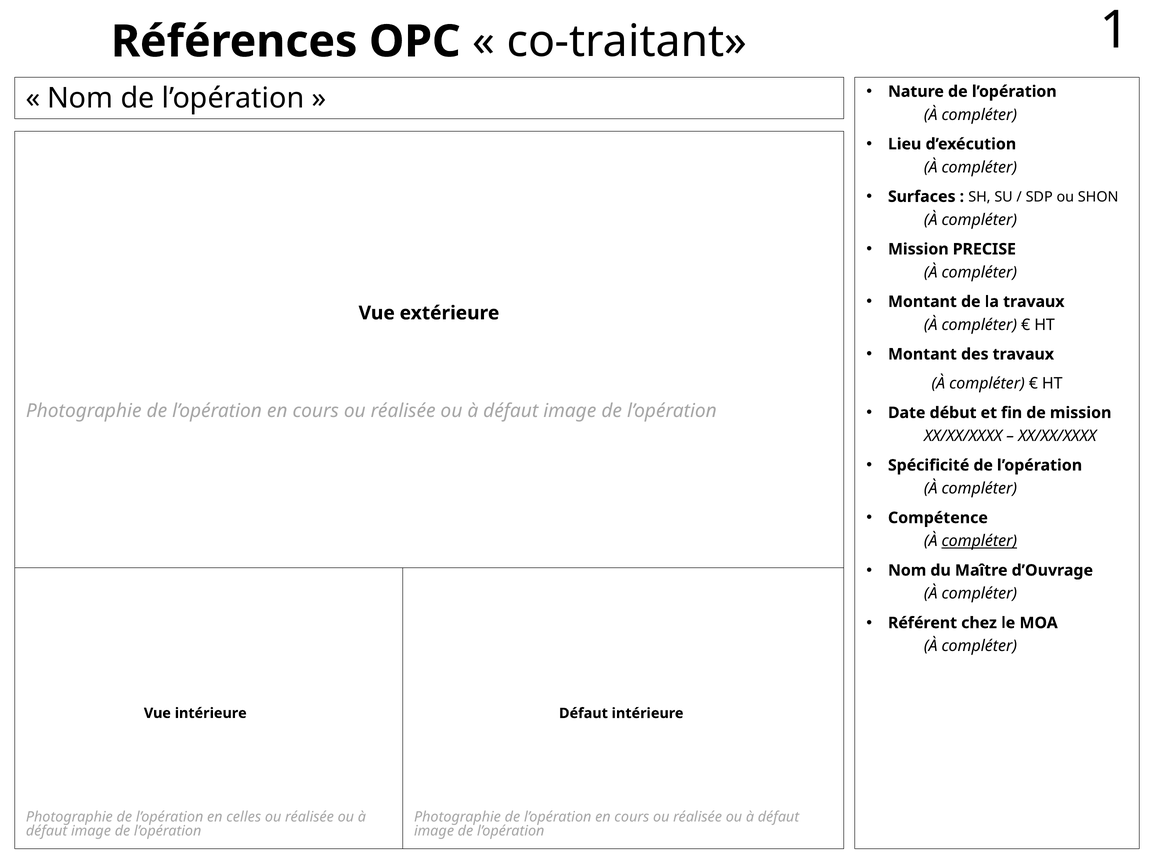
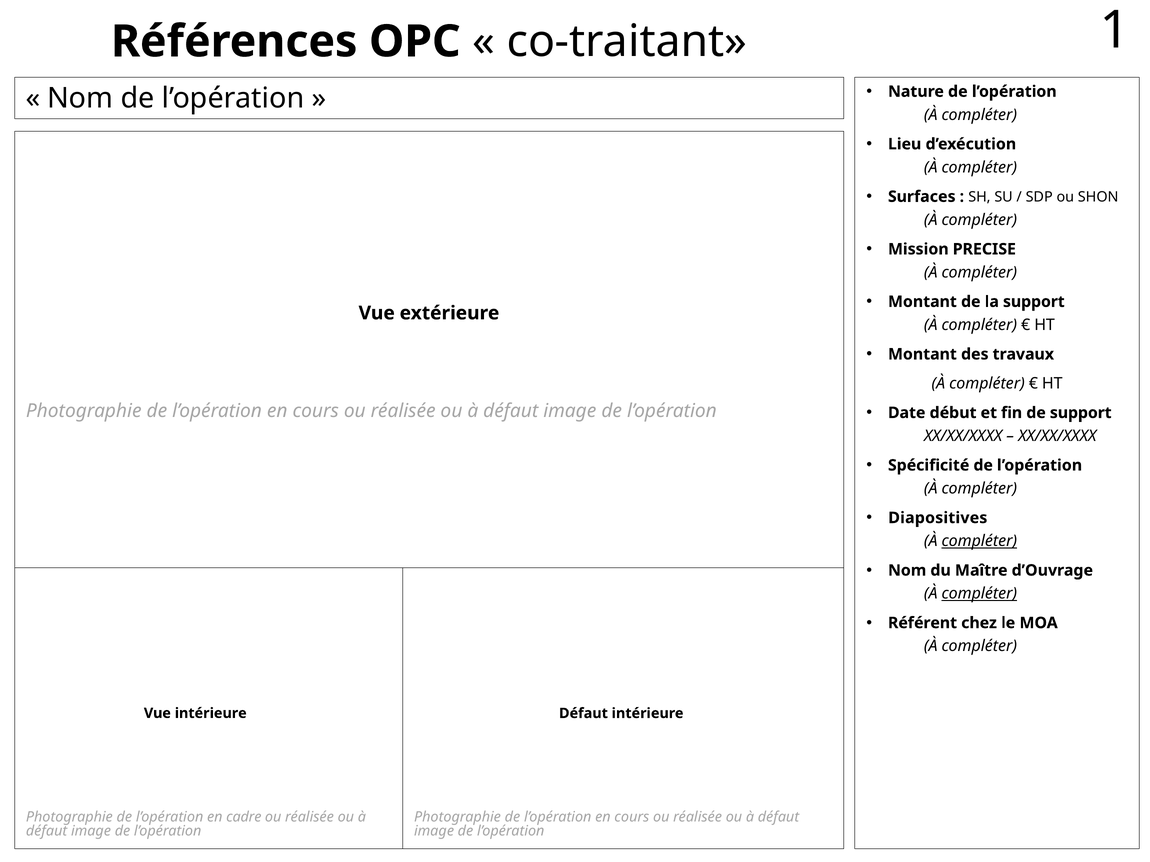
la travaux: travaux -> support (1034, 302)
de mission: mission -> support (1081, 413)
Compétence: Compétence -> Diapositives (938, 518)
compléter underline: none -> present (979, 594)
celles: celles -> cadre (244, 817)
